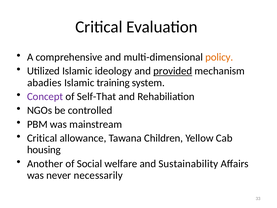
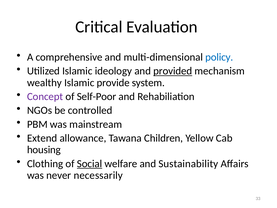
policy colour: orange -> blue (219, 57)
abadies: abadies -> wealthy (44, 83)
training: training -> provide (113, 83)
Self-That: Self-That -> Self-Poor (97, 96)
Critical: Critical -> Extend (42, 138)
Another: Another -> Clothing (45, 163)
Social underline: none -> present (90, 163)
